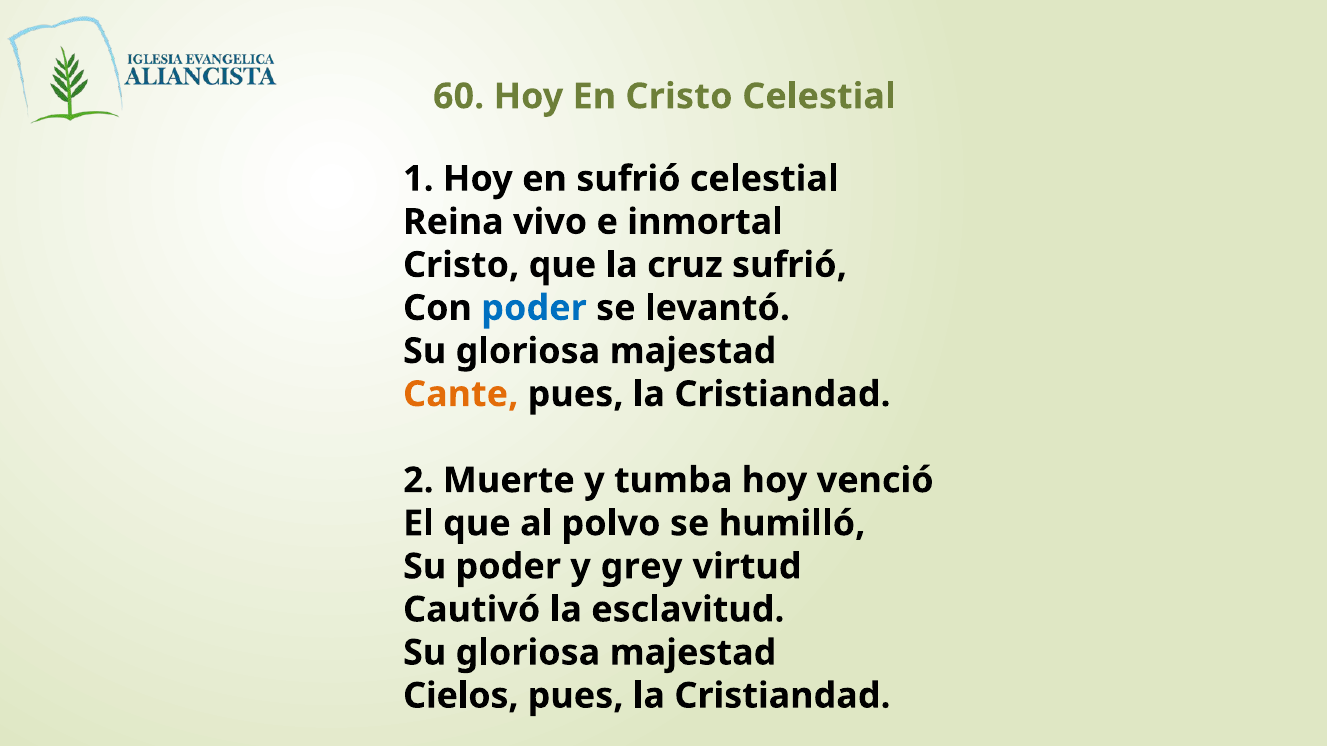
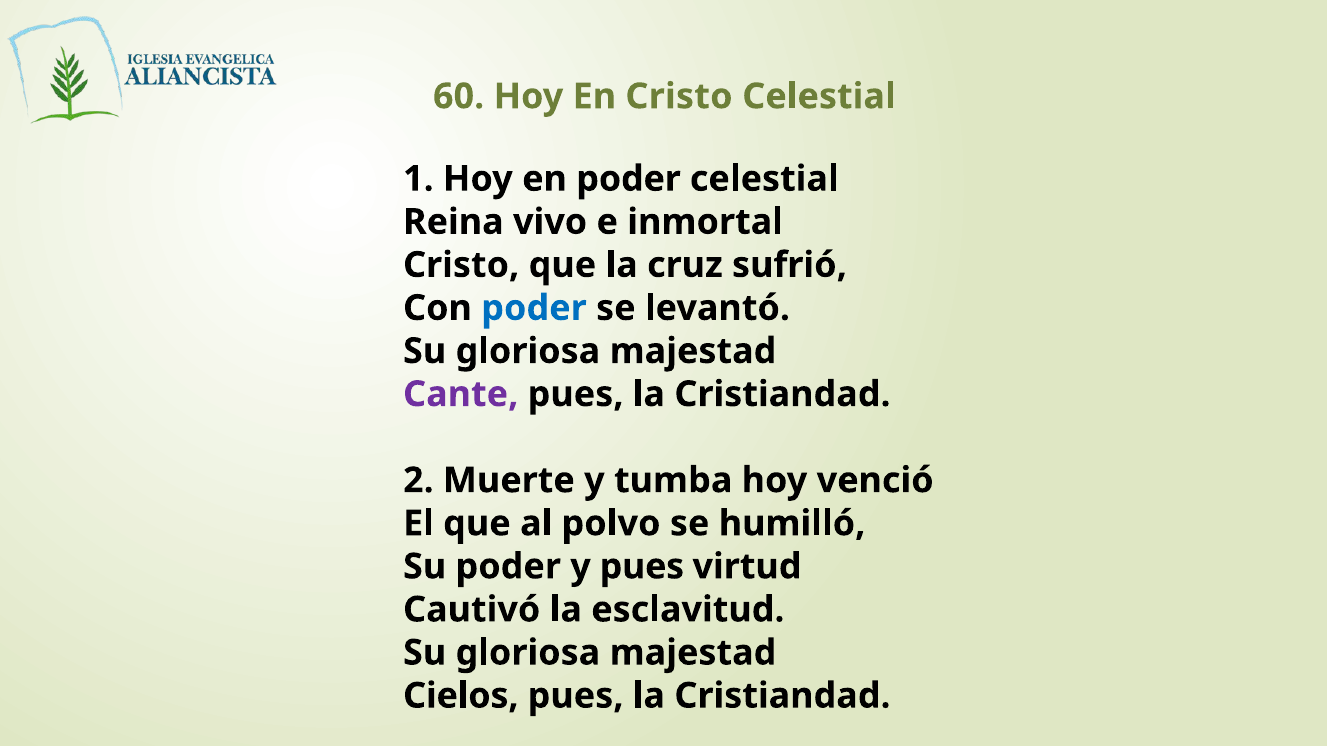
en sufrió: sufrió -> poder (629, 179)
Cante colour: orange -> purple (461, 394)
y grey: grey -> pues (642, 567)
